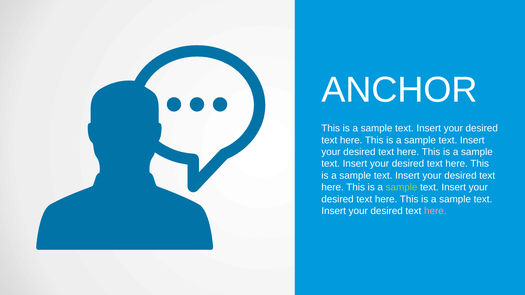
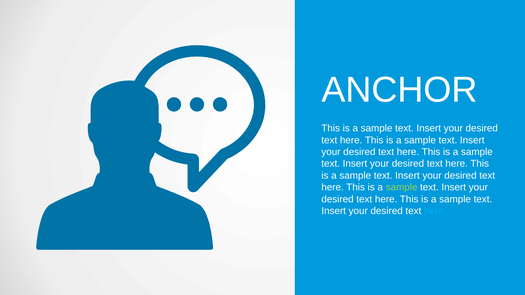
here colour: pink -> light blue (435, 211)
